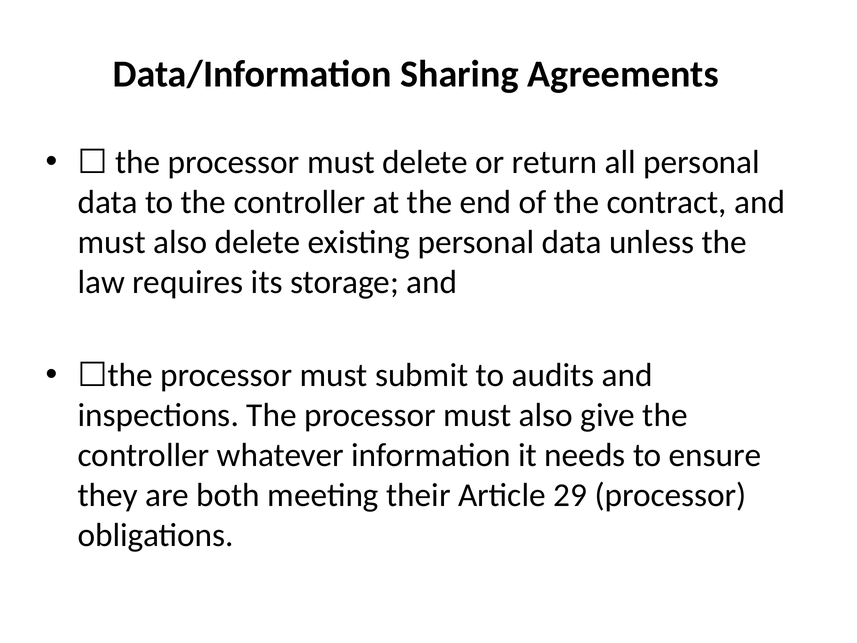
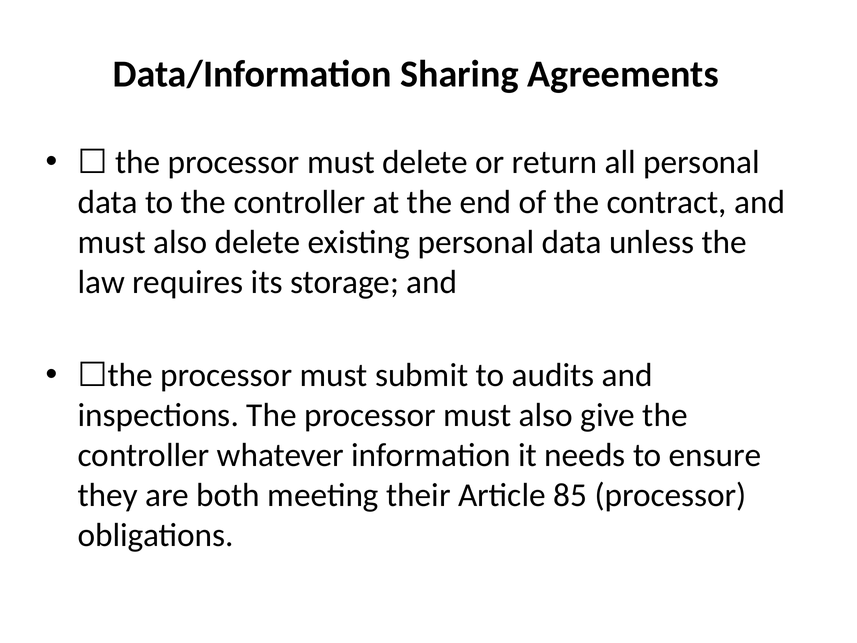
29: 29 -> 85 (570, 495)
